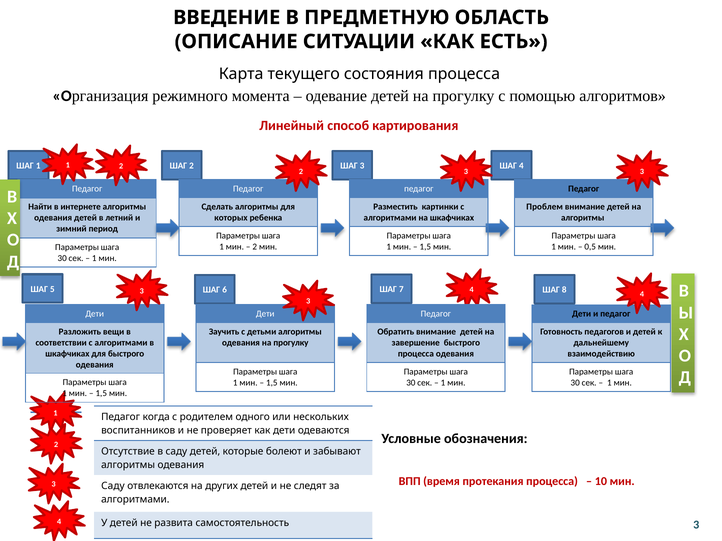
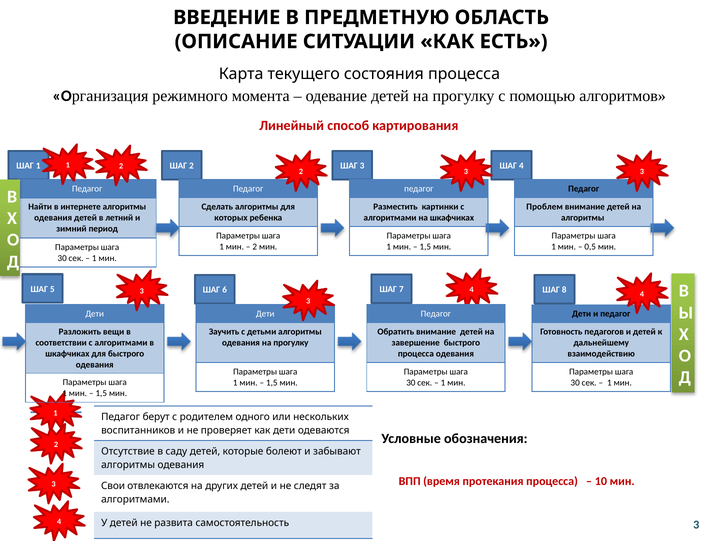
когда: когда -> берут (156, 417)
Саду: Саду -> Свои (113, 486)
